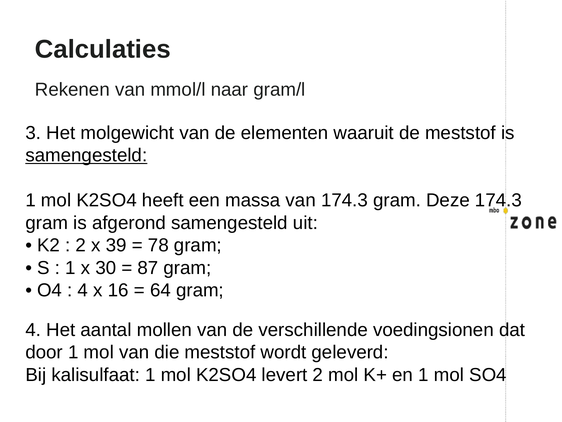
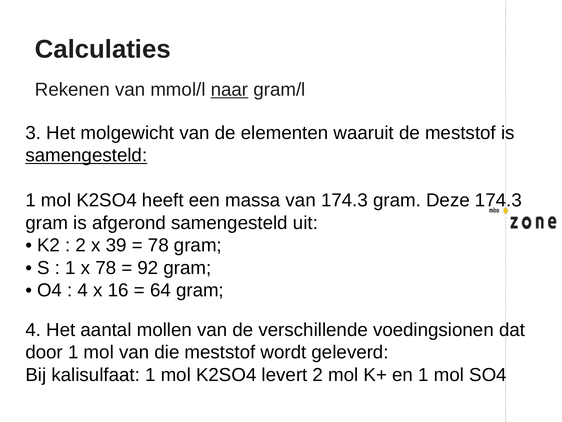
naar underline: none -> present (229, 90)
x 30: 30 -> 78 (106, 268)
87: 87 -> 92 (148, 268)
